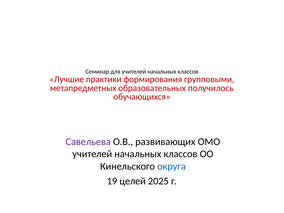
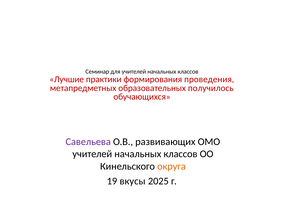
групповыми: групповыми -> проведения (209, 79)
округа colour: blue -> orange (172, 166)
целей: целей -> вкусы (133, 181)
